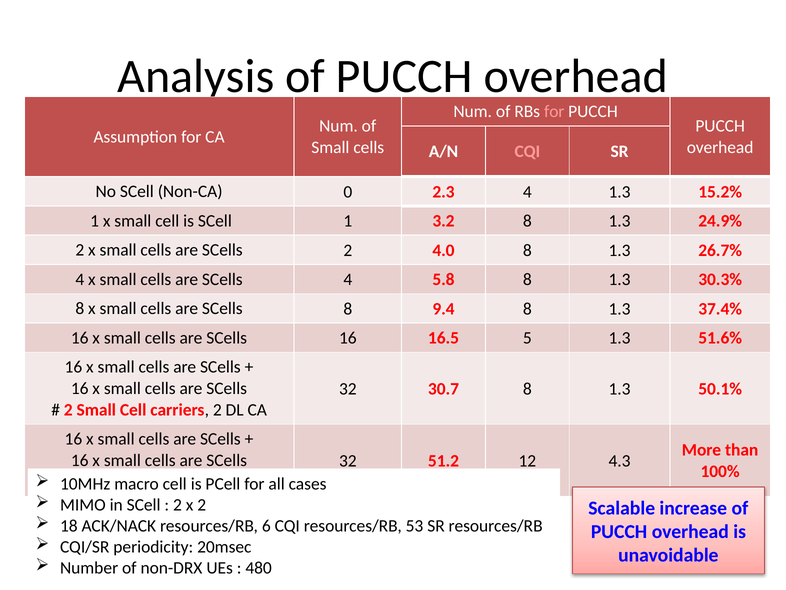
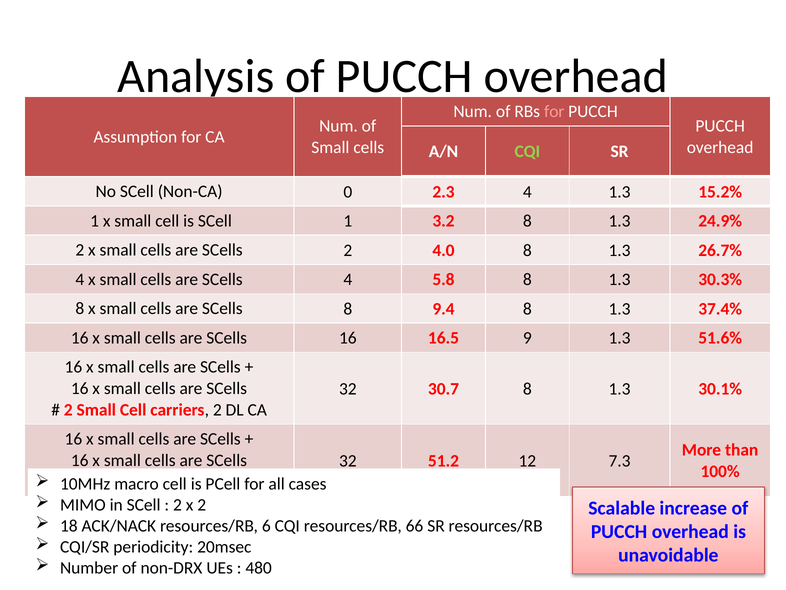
CQI colour: pink -> light green (527, 151)
5: 5 -> 9 (527, 338)
50.1%: 50.1% -> 30.1% (720, 389)
4.3: 4.3 -> 7.3 (620, 460)
53: 53 -> 66 (415, 526)
